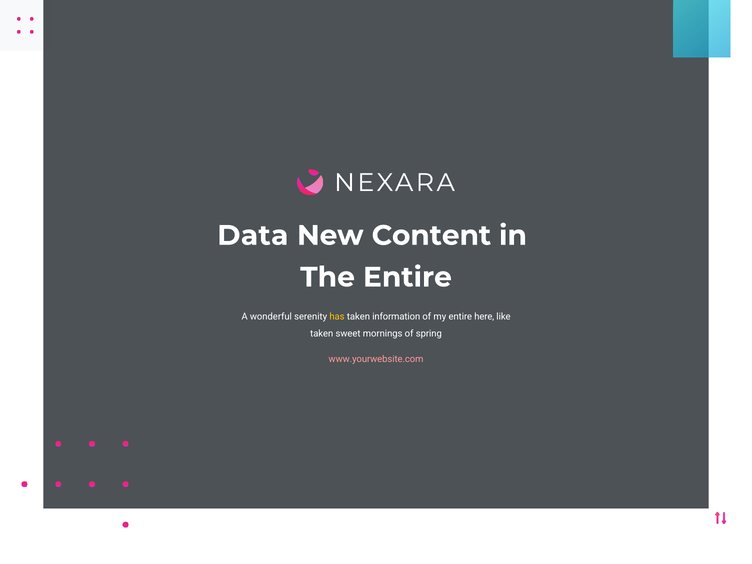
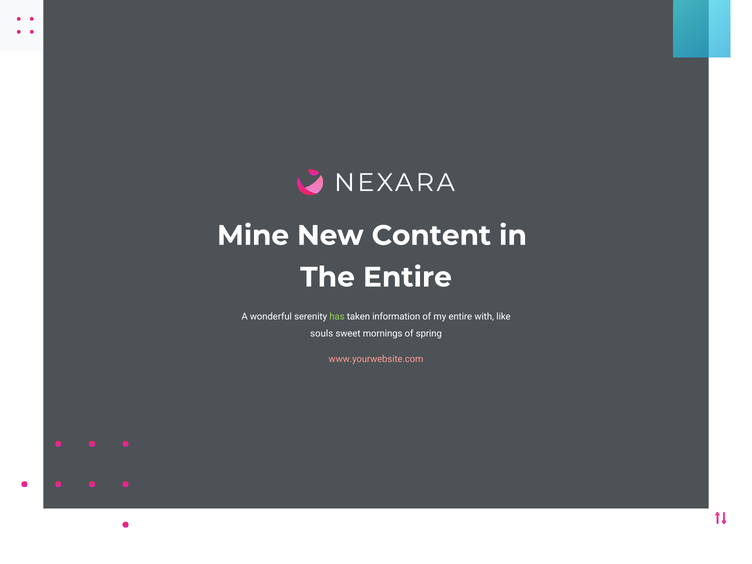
Data: Data -> Mine (253, 236)
has colour: yellow -> light green (337, 317)
here: here -> with (484, 317)
taken: taken -> souls (322, 334)
